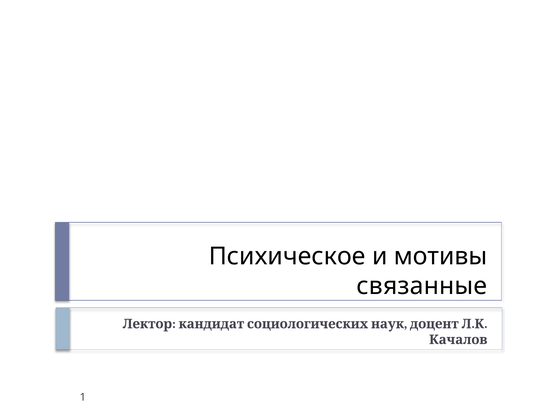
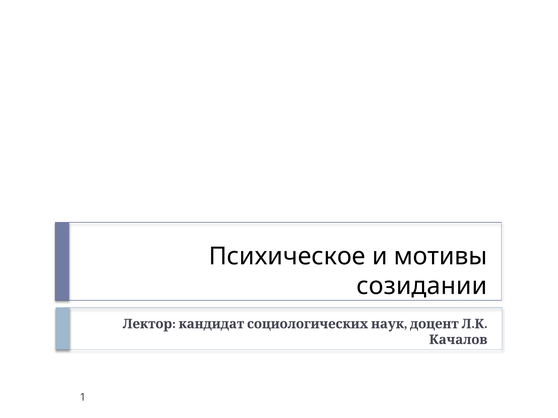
связанные: связанные -> созидании (422, 286)
